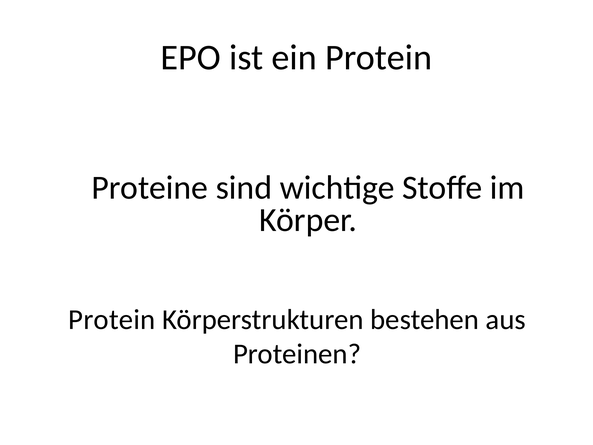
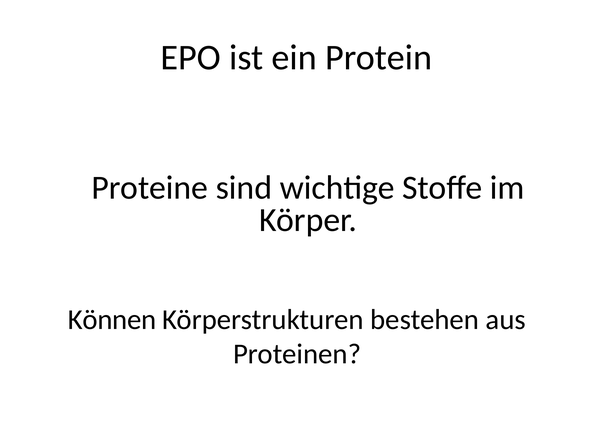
Protein: Protein -> Können (112, 319)
